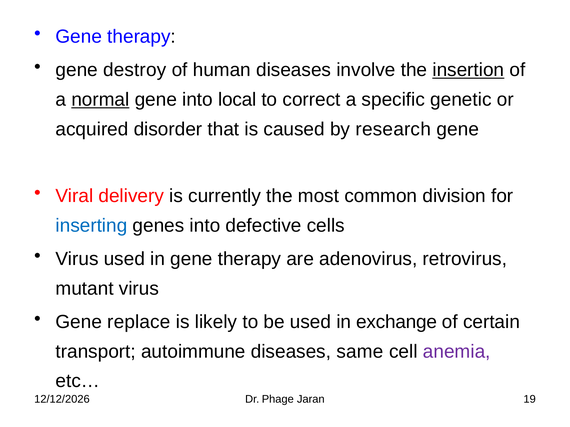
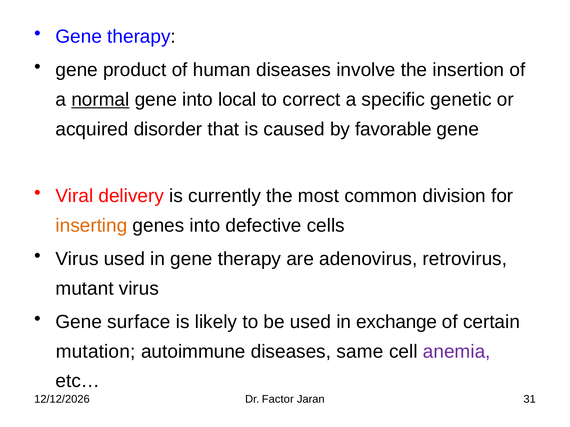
destroy: destroy -> product (135, 70)
insertion underline: present -> none (468, 70)
research: research -> favorable (393, 129)
inserting colour: blue -> orange (91, 226)
replace: replace -> surface (139, 322)
transport: transport -> mutation (96, 352)
Phage: Phage -> Factor (278, 400)
19: 19 -> 31 (530, 400)
